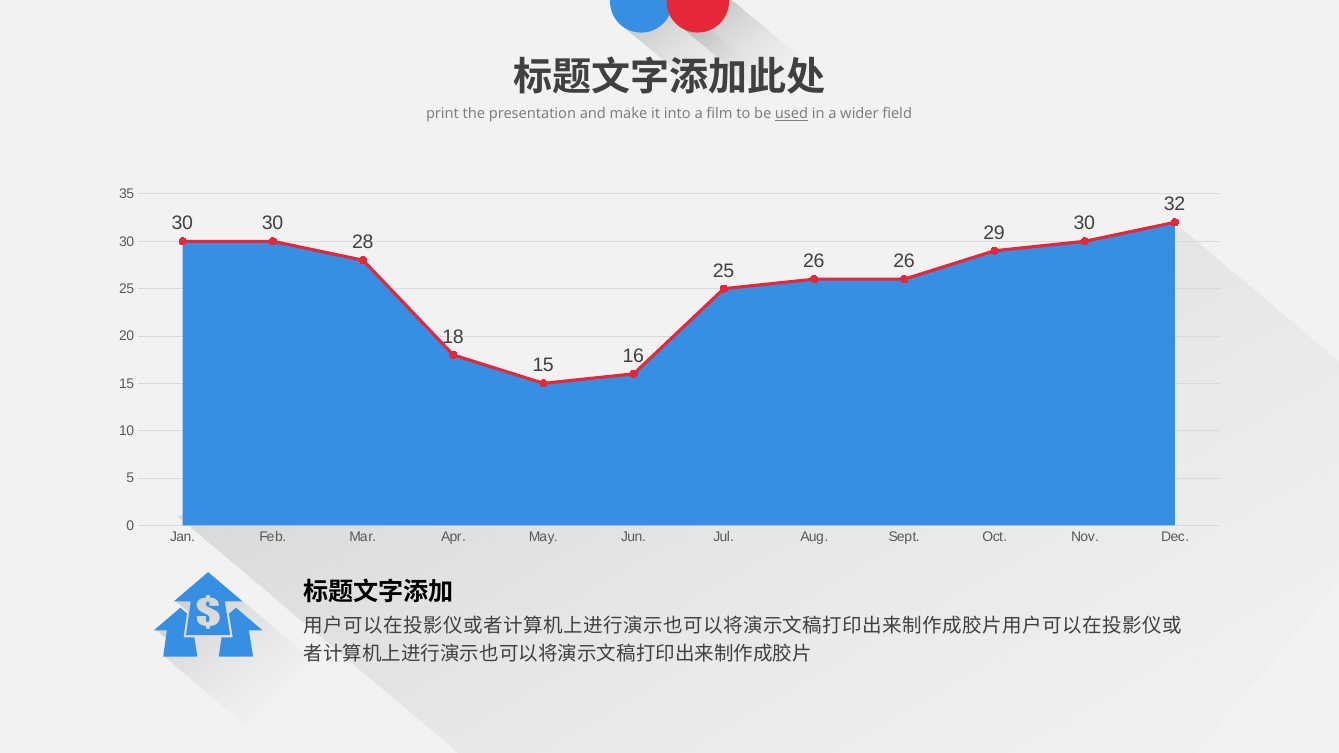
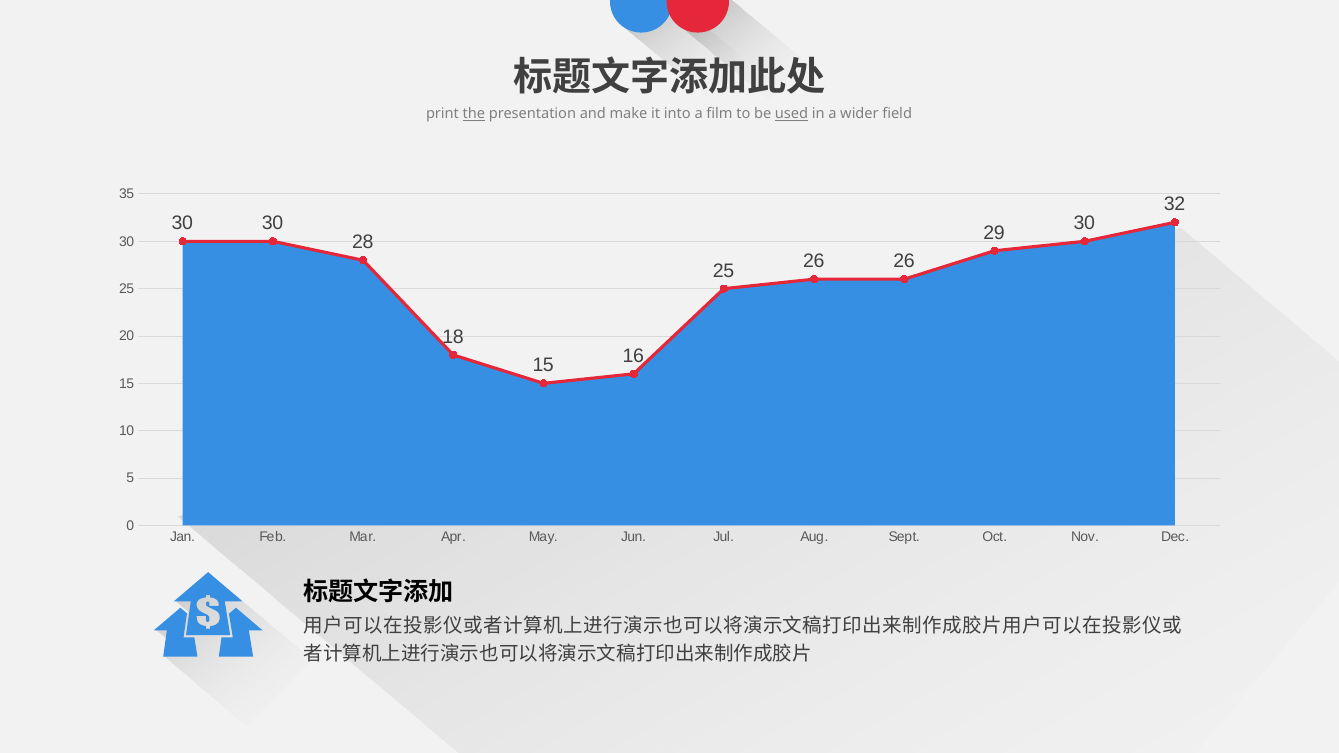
the underline: none -> present (474, 114)
